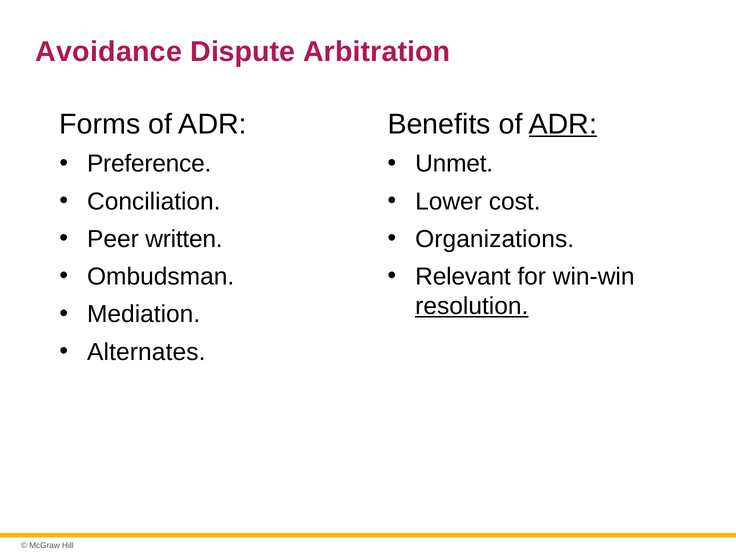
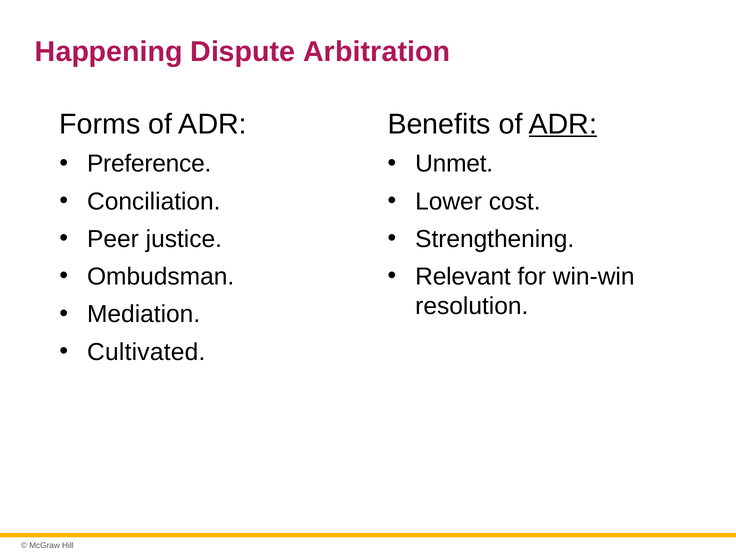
Avoidance: Avoidance -> Happening (109, 52)
written: written -> justice (184, 239)
Organizations: Organizations -> Strengthening (495, 239)
resolution underline: present -> none (472, 306)
Alternates: Alternates -> Cultivated (146, 352)
